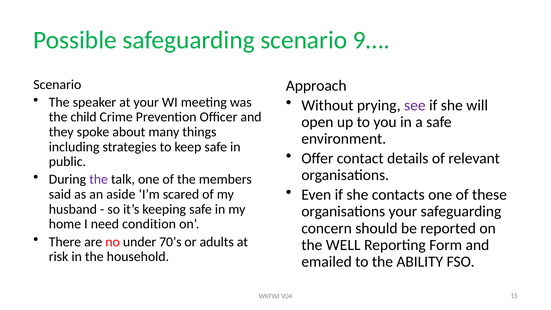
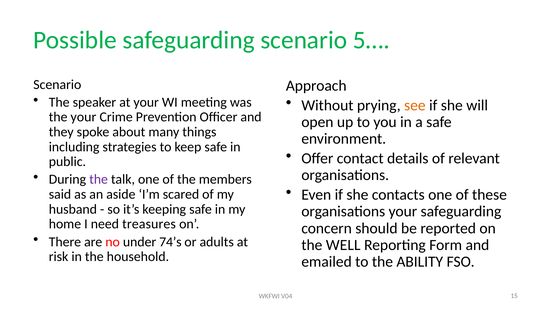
9…: 9… -> 5… (371, 40)
see colour: purple -> orange (415, 105)
the child: child -> your (83, 117)
condition: condition -> treasures (149, 224)
70’s: 70’s -> 74’s (170, 242)
